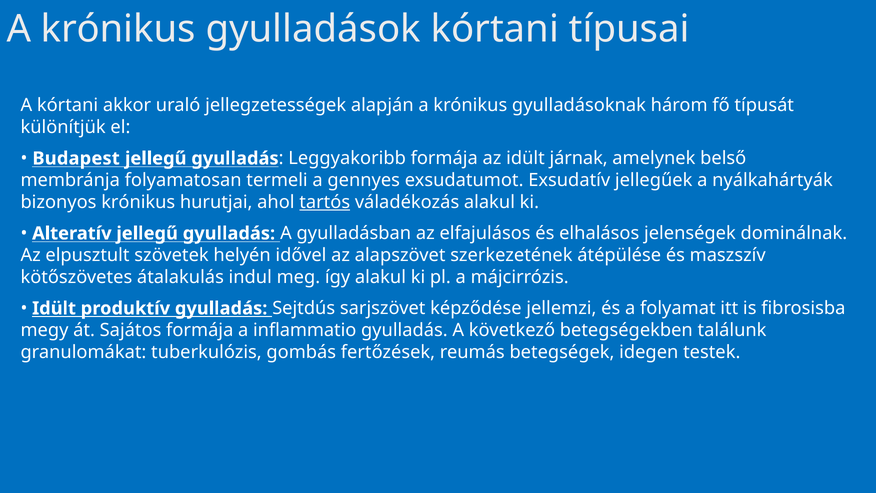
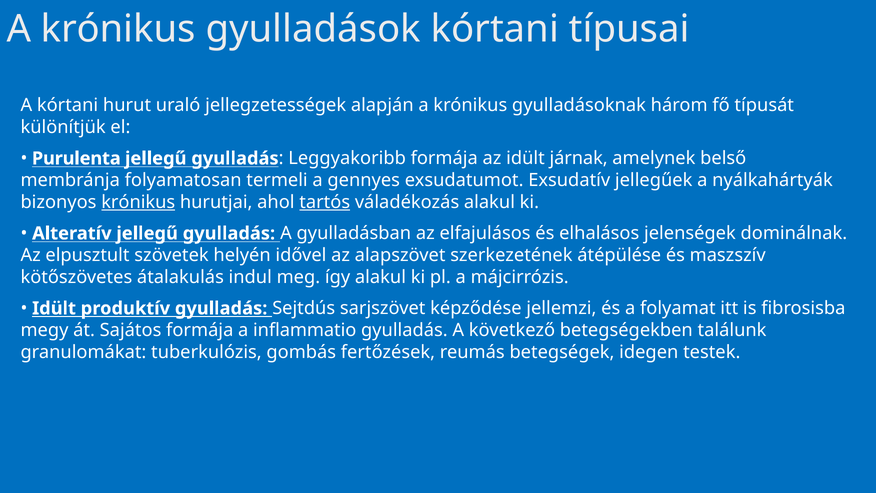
akkor: akkor -> hurut (127, 105)
Budapest: Budapest -> Purulenta (76, 158)
krónikus underline: none -> present (138, 202)
